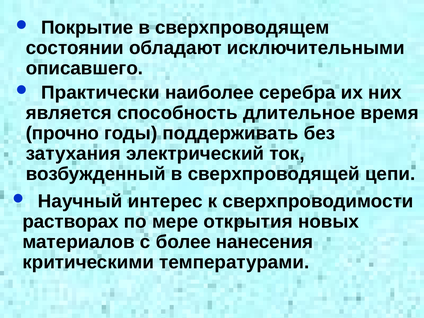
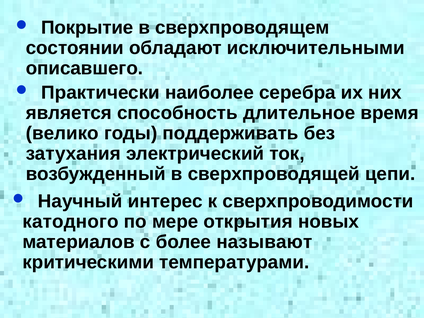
прочно: прочно -> велико (62, 133)
растворах: растворах -> катодного (70, 222)
нанесения: нанесения -> называют (264, 242)
